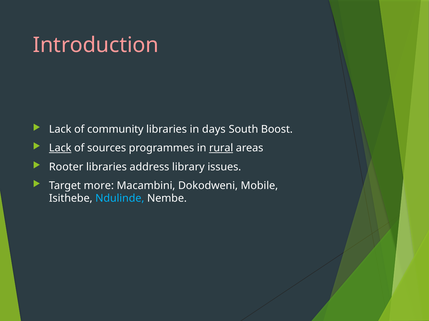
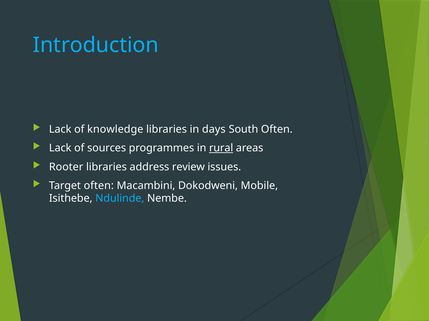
Introduction colour: pink -> light blue (96, 45)
community: community -> knowledge (115, 130)
South Boost: Boost -> Often (277, 130)
Lack underline: present -> none (60, 148)
library: library -> review (188, 167)
Target more: more -> often (99, 186)
